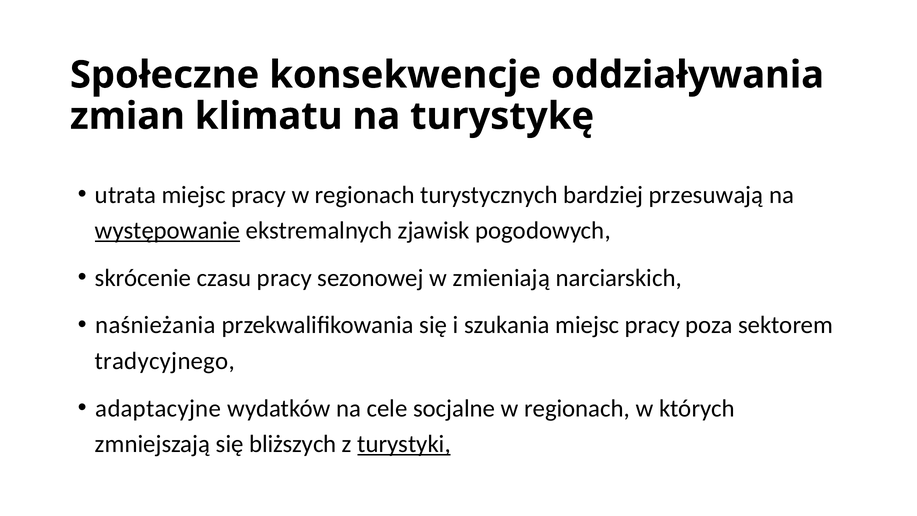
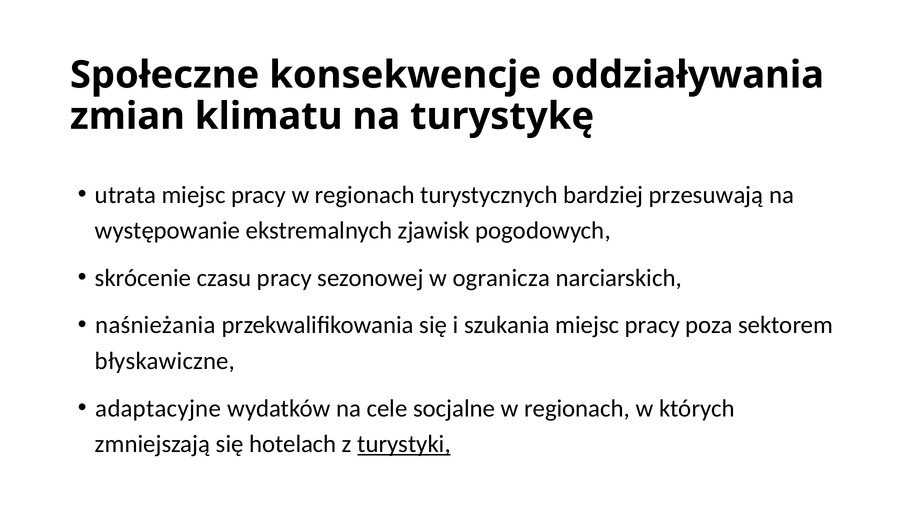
występowanie underline: present -> none (168, 231)
zmieniają: zmieniają -> ogranicza (501, 278)
tradycyjnego: tradycyjnego -> błyskawiczne (165, 361)
bliższych: bliższych -> hotelach (293, 444)
